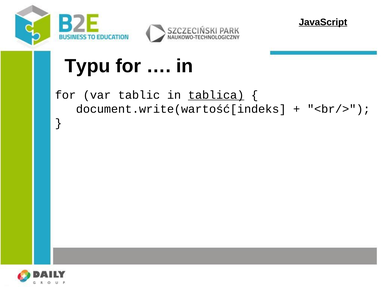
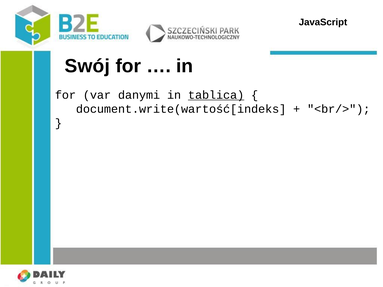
JavaScript underline: present -> none (323, 22)
Typu: Typu -> Swój (87, 66)
tablic: tablic -> danymi (139, 95)
